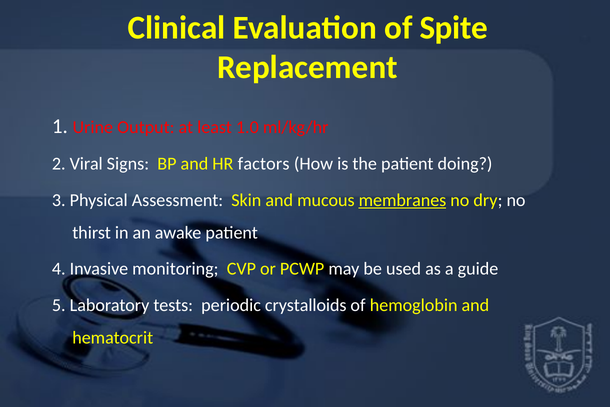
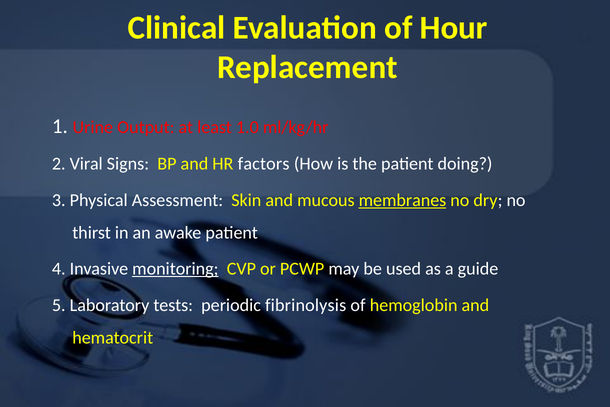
Spite: Spite -> Hour (454, 28)
monitoring underline: none -> present (175, 269)
crystalloids: crystalloids -> fibrinolysis (306, 305)
